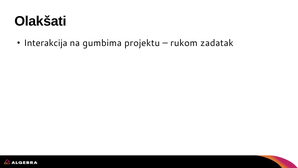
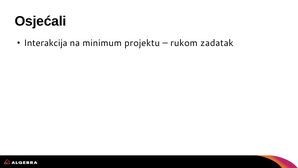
Olakšati: Olakšati -> Osjećali (40, 21)
gumbima: gumbima -> minimum (102, 43)
